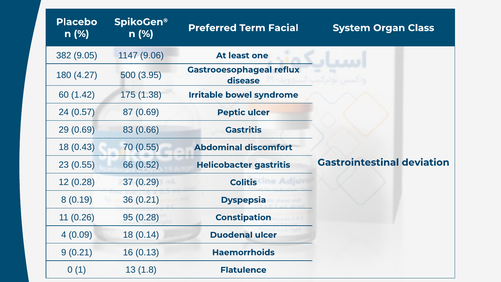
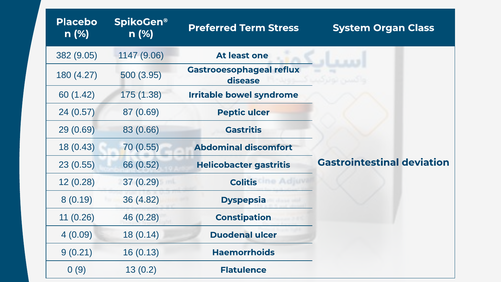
Facial: Facial -> Stress (283, 28)
36 0.21: 0.21 -> 4.82 (147, 200)
95: 95 -> 46 (128, 217)
0 1: 1 -> 9 (80, 270)
1.8: 1.8 -> 0.2 (147, 270)
